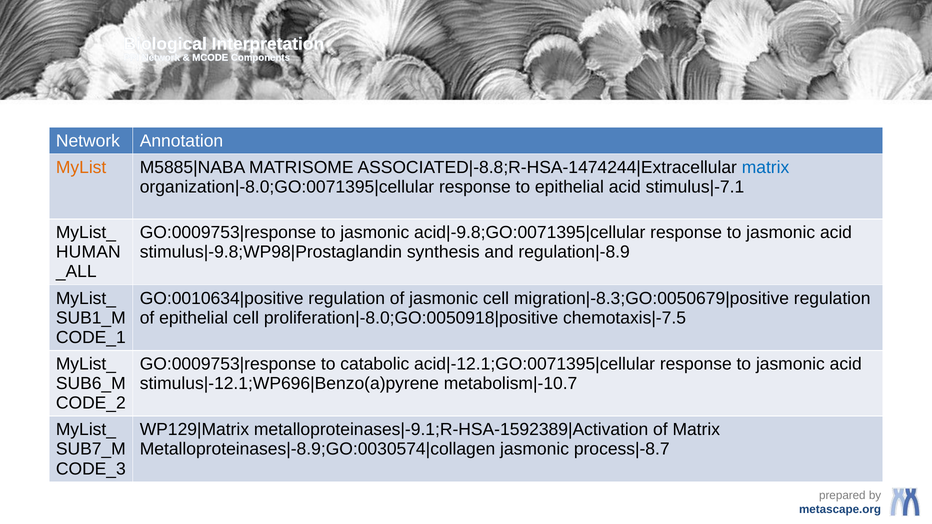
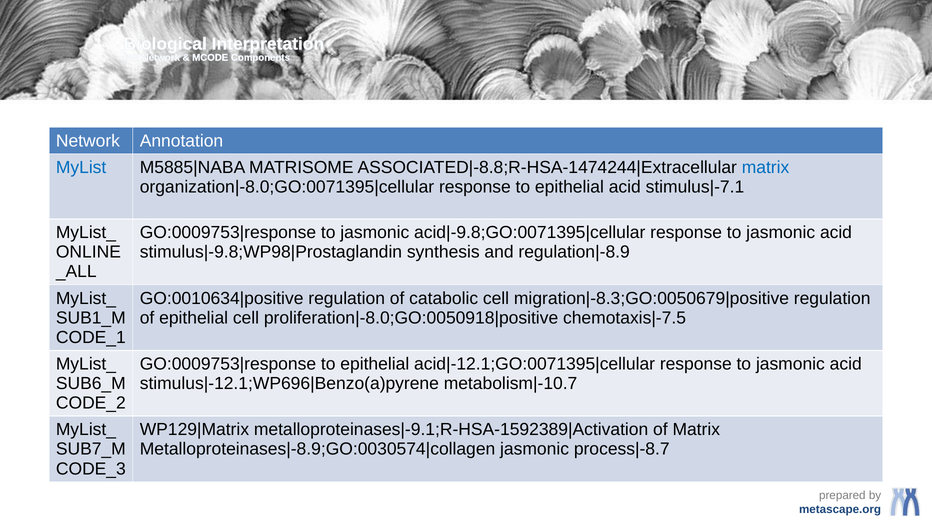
MyList colour: orange -> blue (81, 167)
HUMAN: HUMAN -> ONLINE (88, 252)
of jasmonic: jasmonic -> catabolic (444, 298)
catabolic: catabolic -> epithelial (375, 364)
